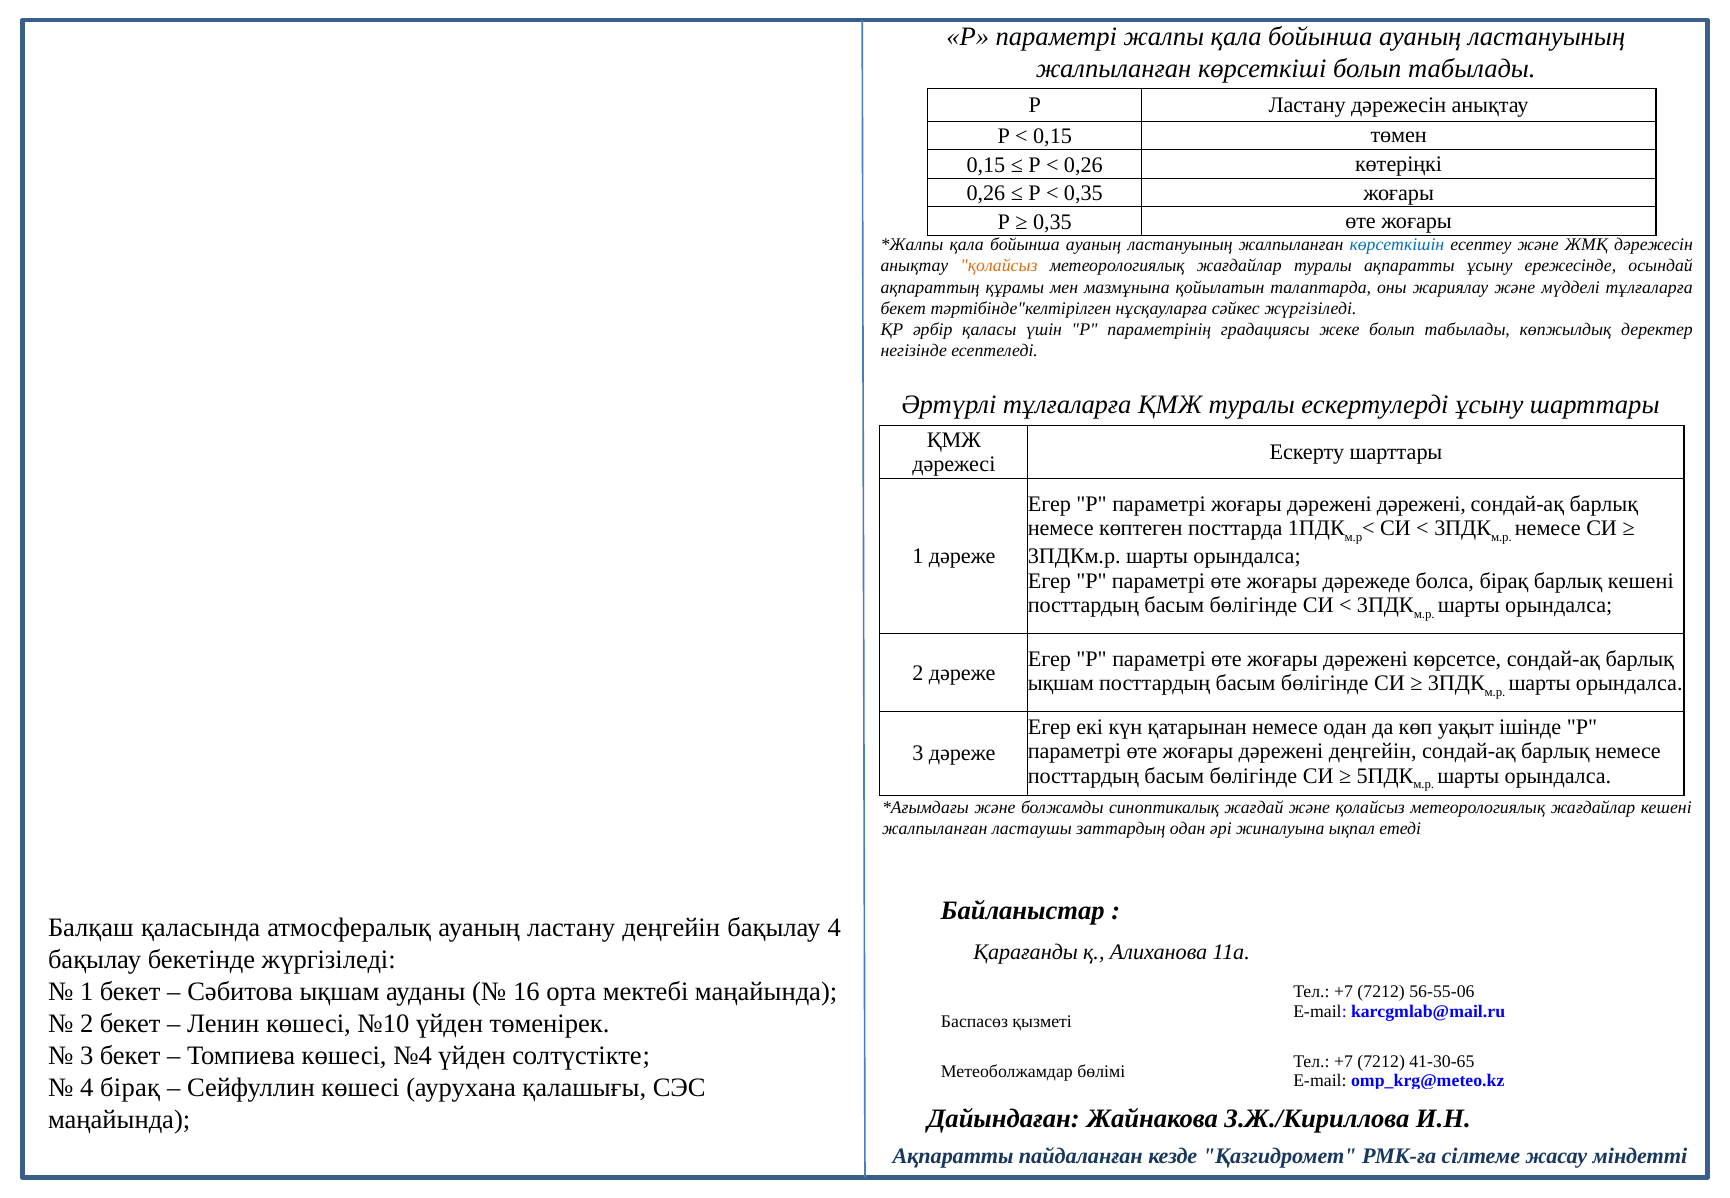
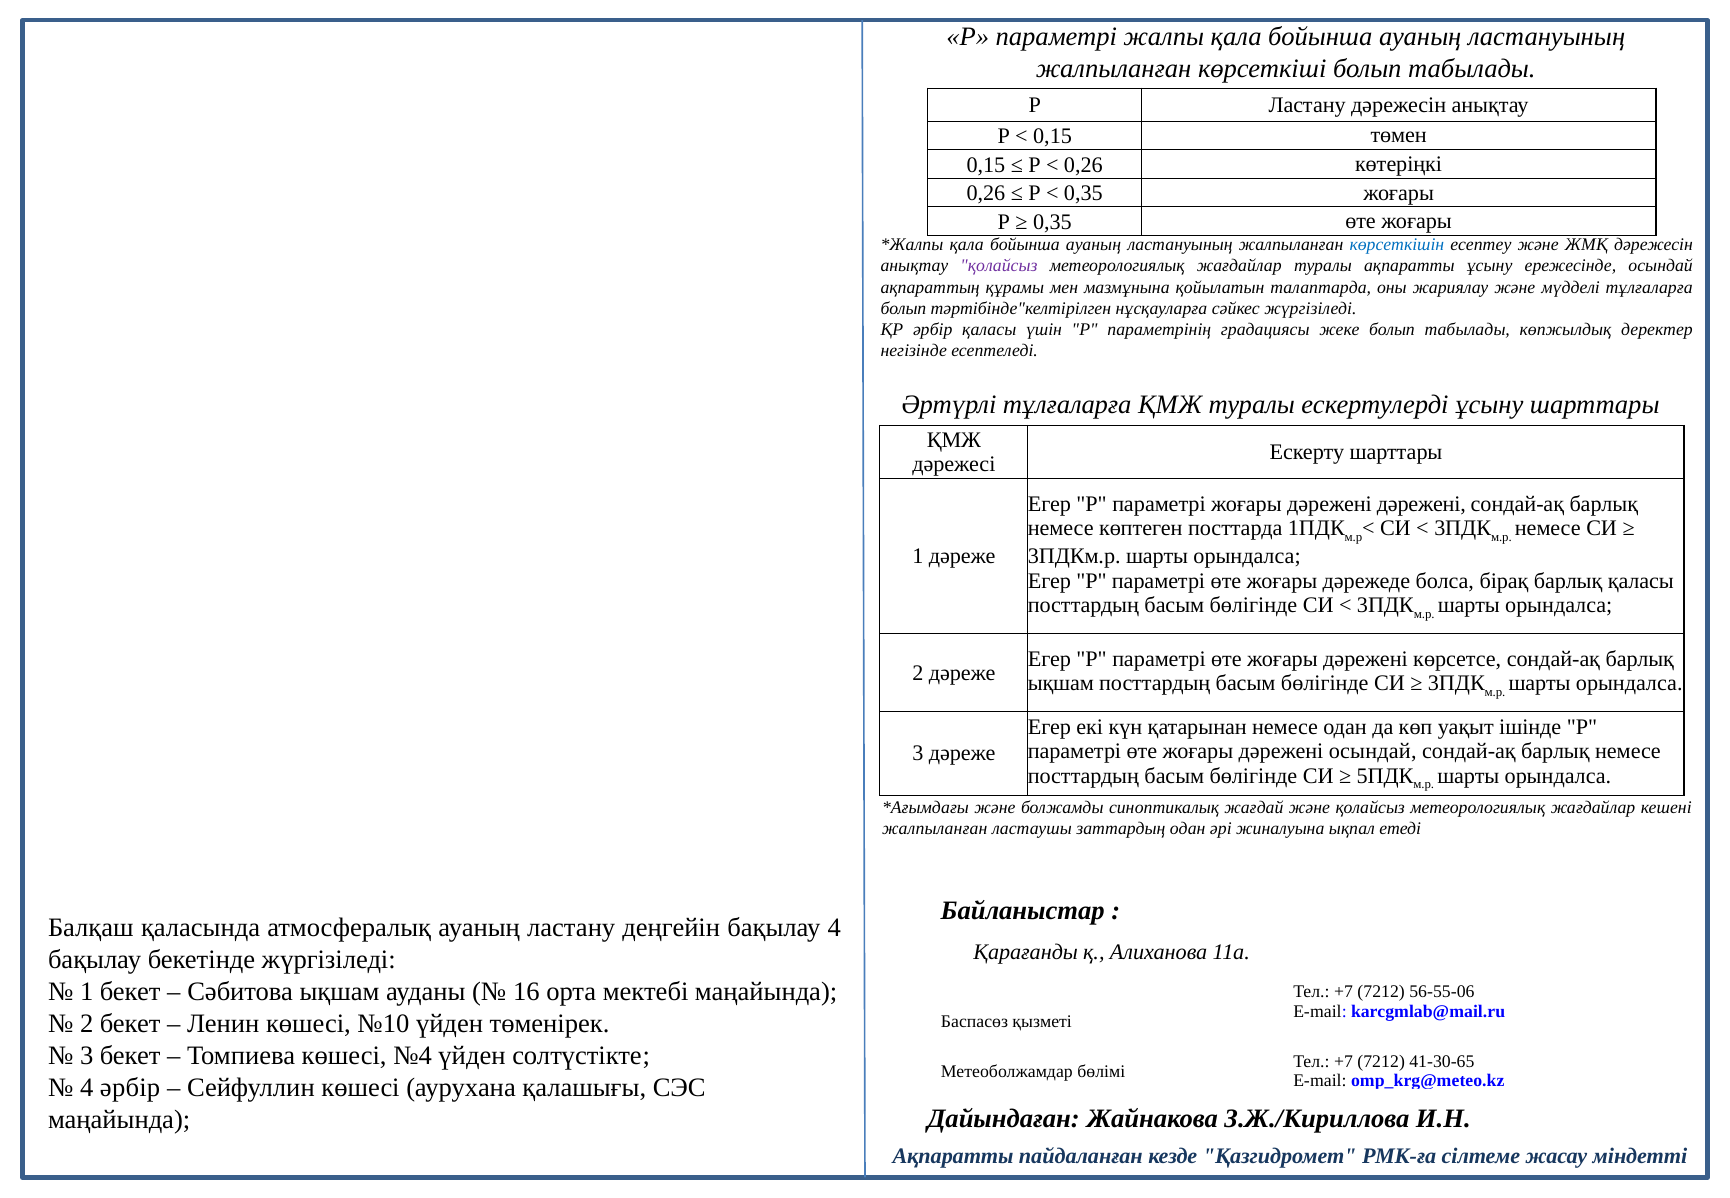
қолайсыз colour: orange -> purple (999, 266)
бекет: бекет -> болып (903, 308)
барлық кешені: кешені -> қаласы (1641, 581)
дәрежені деңгейін: деңгейін -> осындай (1373, 751)
4 бірақ: бірақ -> әрбір (130, 1087)
